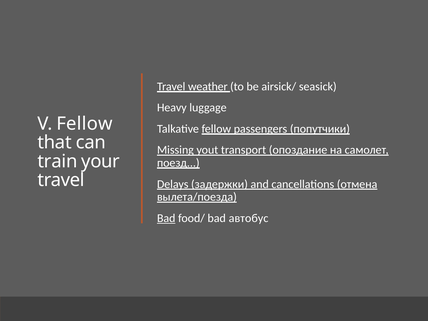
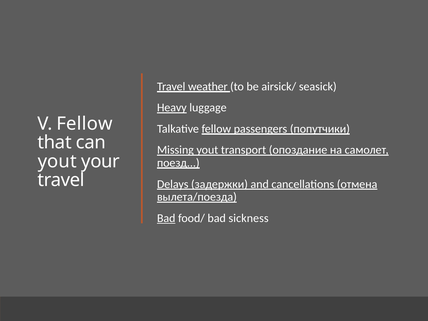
Heavy underline: none -> present (172, 108)
train: train -> yout (57, 161)
автобус: автобус -> sickness (249, 218)
